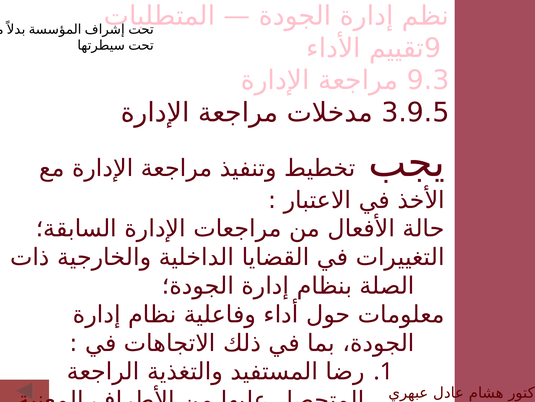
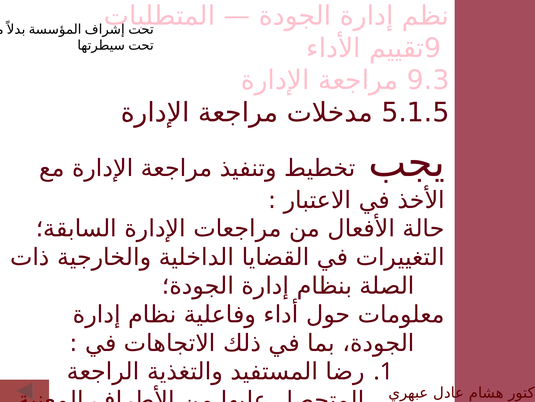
3.9.5: 3.9.5 -> 5.1.5 (415, 112)
